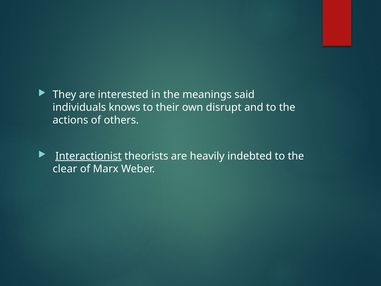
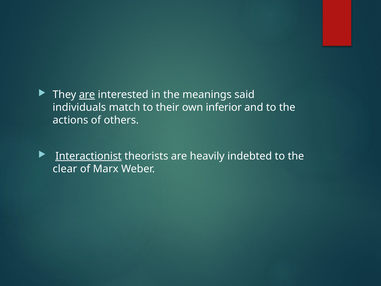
are underline: none -> present (87, 95)
knows: knows -> match (124, 107)
disrupt: disrupt -> inferior (224, 107)
